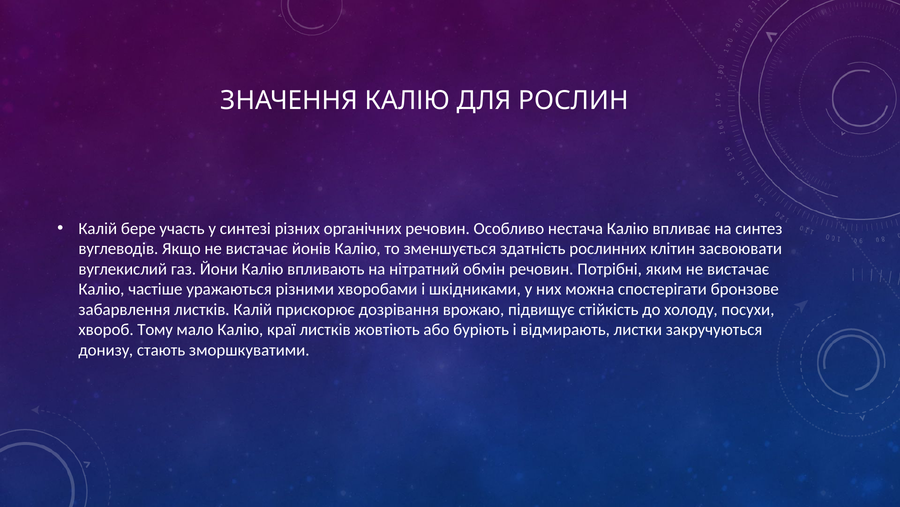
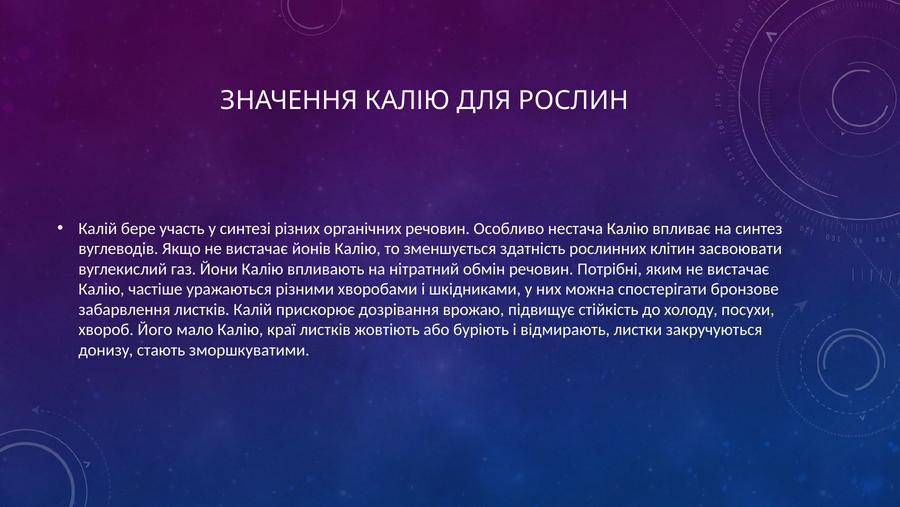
Тому: Тому -> Його (155, 329)
